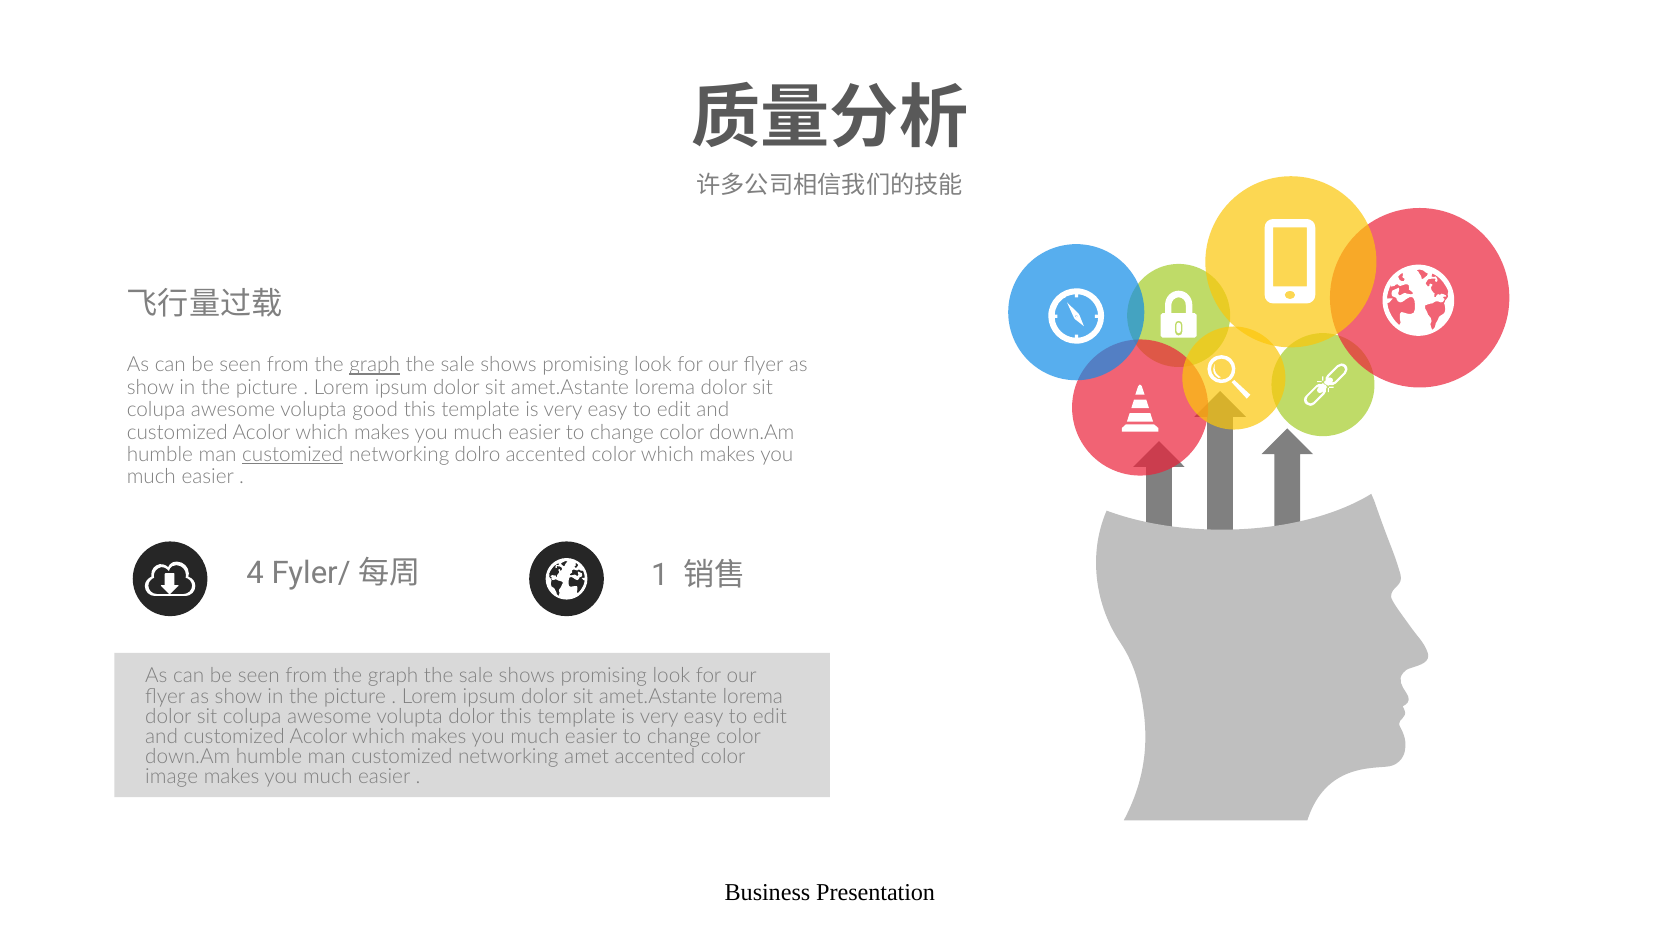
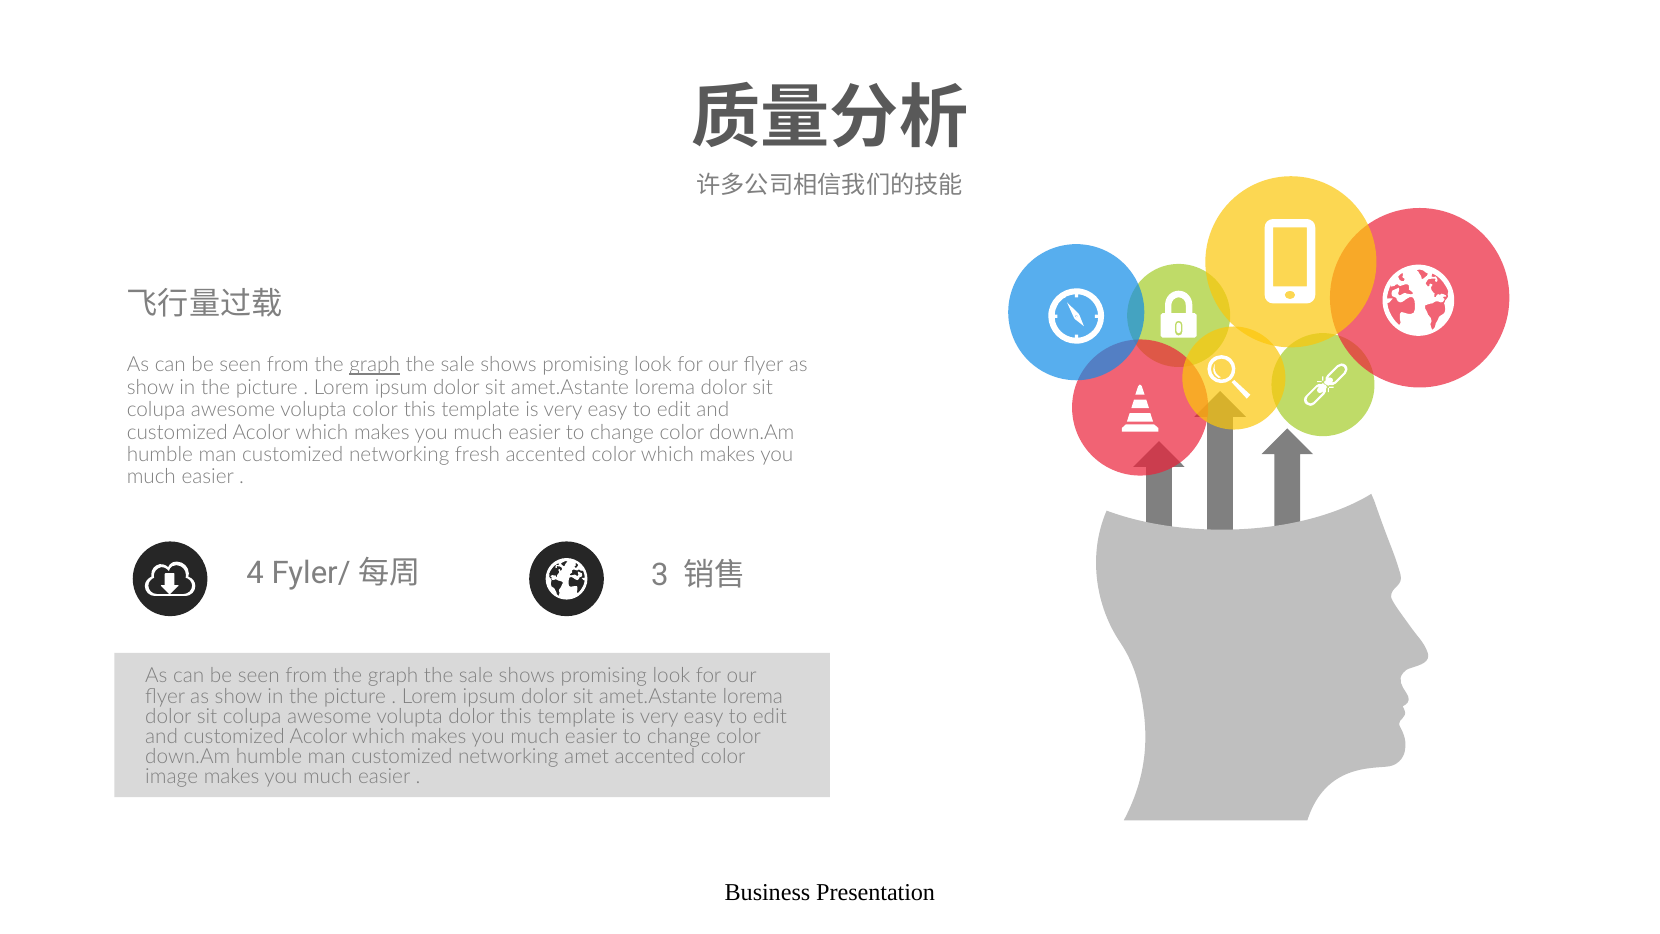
volupta good: good -> color (375, 410)
customized underline: present -> none (293, 455)
dolro: dolro -> fresh (477, 455)
1: 1 -> 3 (660, 575)
